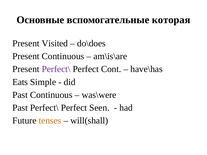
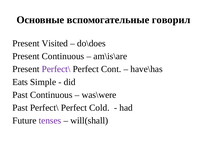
которая: которая -> говорил (171, 20)
Seen: Seen -> Cold (99, 108)
tenses colour: orange -> purple (50, 121)
